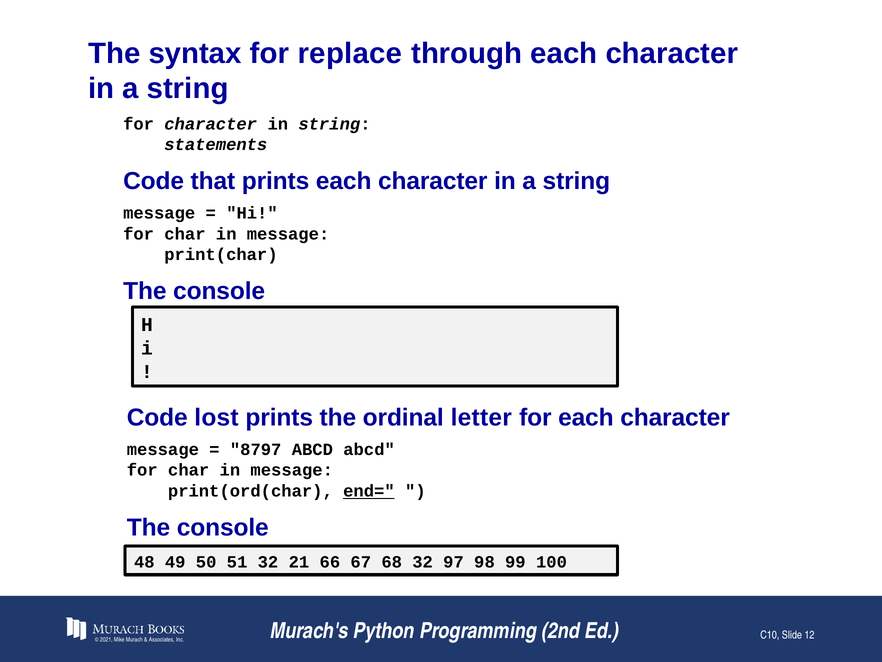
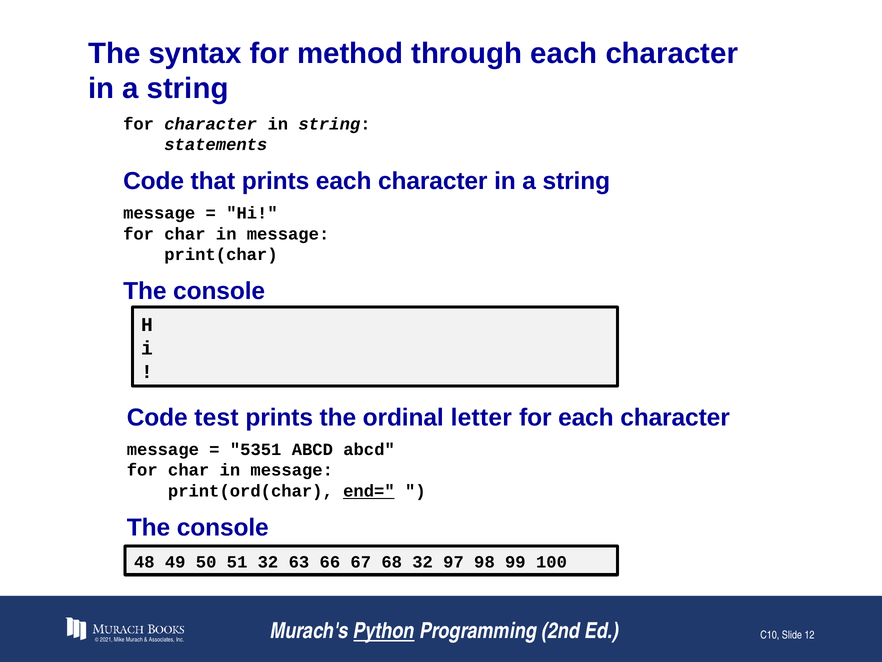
replace: replace -> method (350, 53)
lost: lost -> test (216, 417)
8797: 8797 -> 5351 (256, 449)
21: 21 -> 63 (299, 562)
Python underline: none -> present (384, 631)
